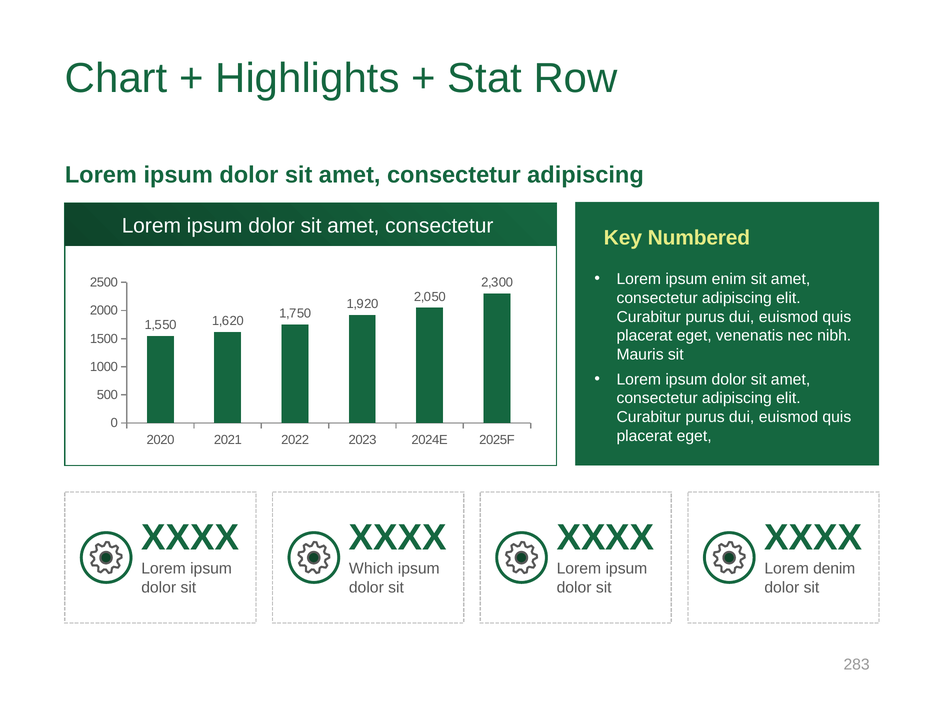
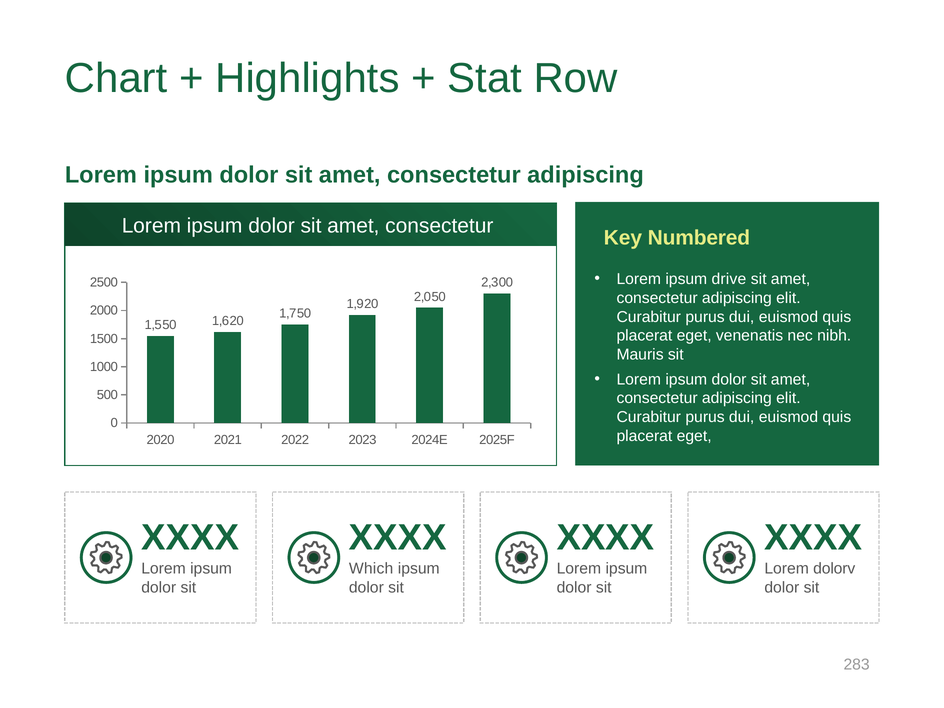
enim: enim -> drive (729, 279)
denim: denim -> dolorv (834, 569)
